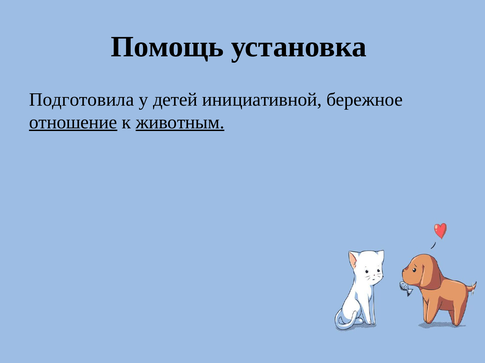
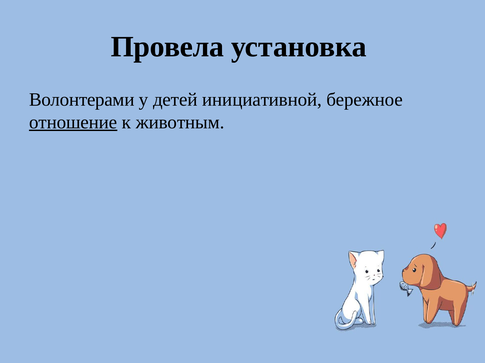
Помощь: Помощь -> Провела (167, 47)
Подготовила: Подготовила -> Волонтерами (82, 100)
животным underline: present -> none (180, 122)
